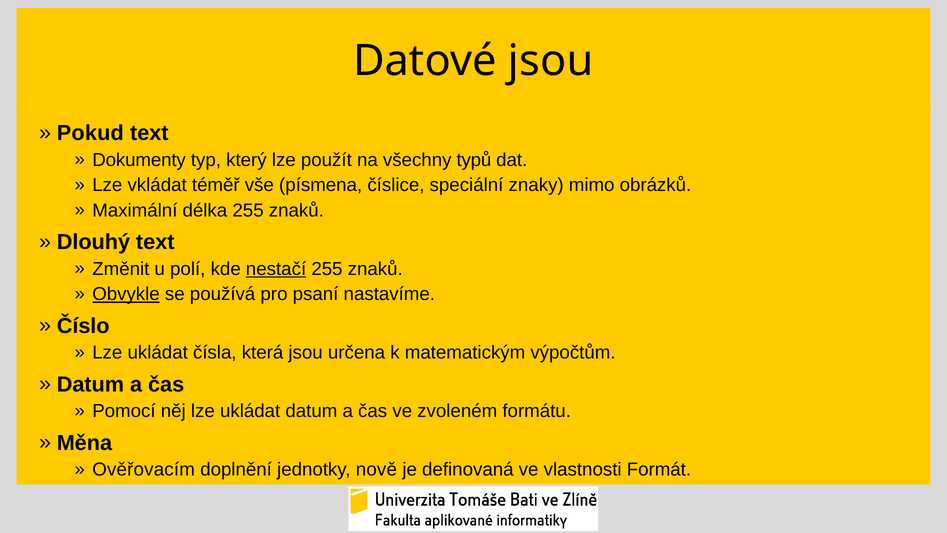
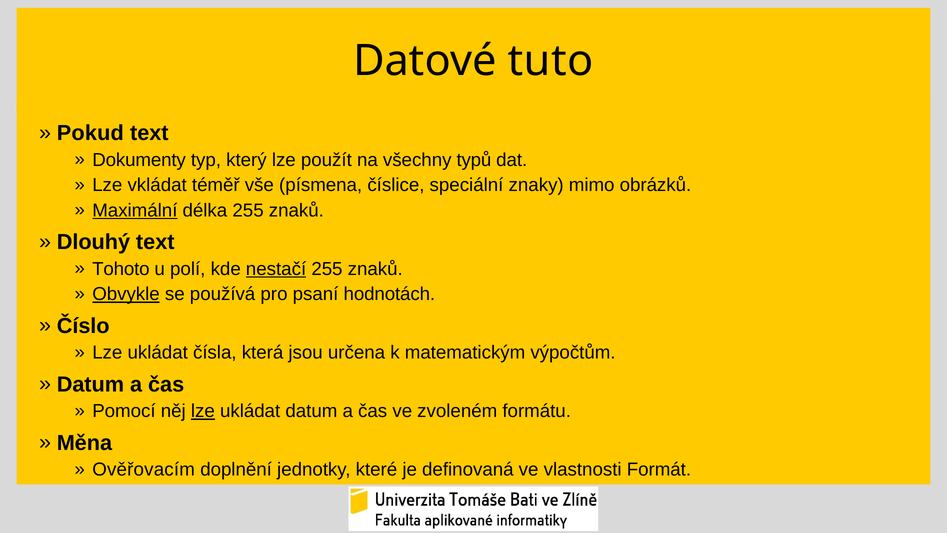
Datové jsou: jsou -> tuto (551, 61)
Maximální underline: none -> present (135, 210)
Změnit: Změnit -> Tohoto (121, 269)
nastavíme: nastavíme -> hodnotách (389, 294)
lze underline: none -> present (203, 411)
nově: nově -> které (376, 469)
